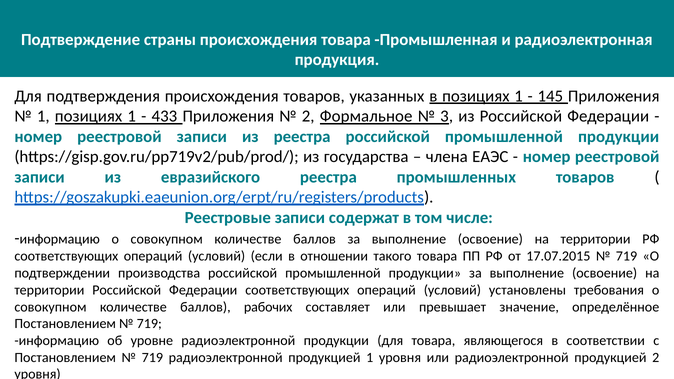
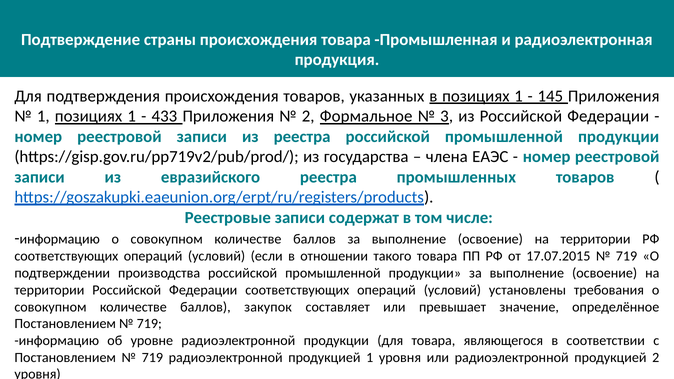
рабочих: рабочих -> закупок (268, 307)
